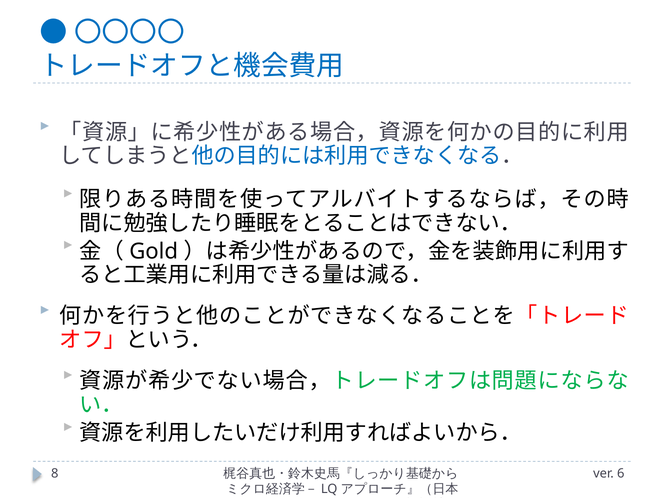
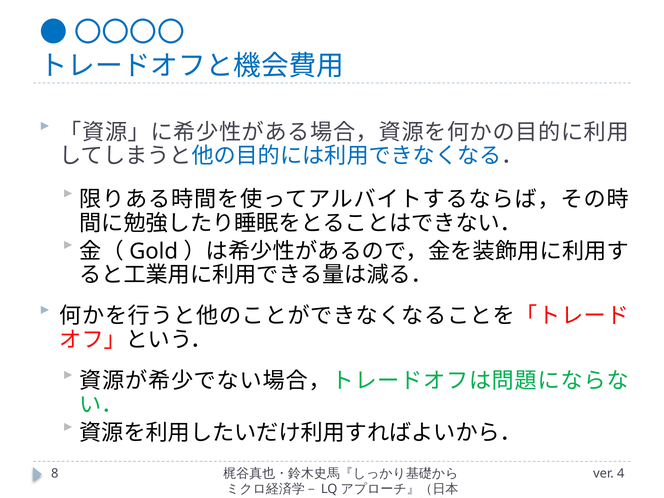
6: 6 -> 4 (621, 474)
